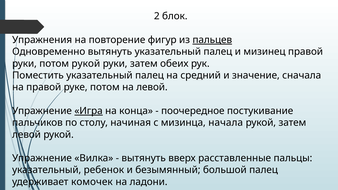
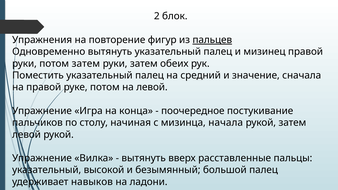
потом рукой: рукой -> затем (86, 64)
Игра underline: present -> none (89, 111)
ребенок: ребенок -> высокой (104, 170)
комочек: комочек -> навыков (92, 182)
